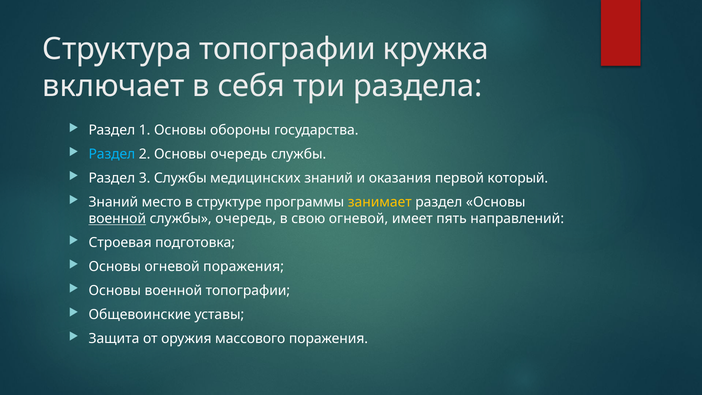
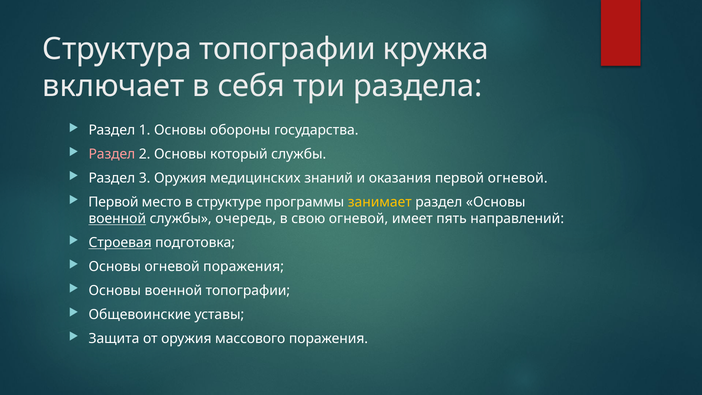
Раздел colour: light blue -> pink (112, 154)
Основы очередь: очередь -> который (239, 154)
3 Службы: Службы -> Оружия (180, 178)
первой который: который -> огневой (518, 178)
Знаний: Знаний -> Первой (113, 202)
Строевая underline: none -> present (120, 243)
